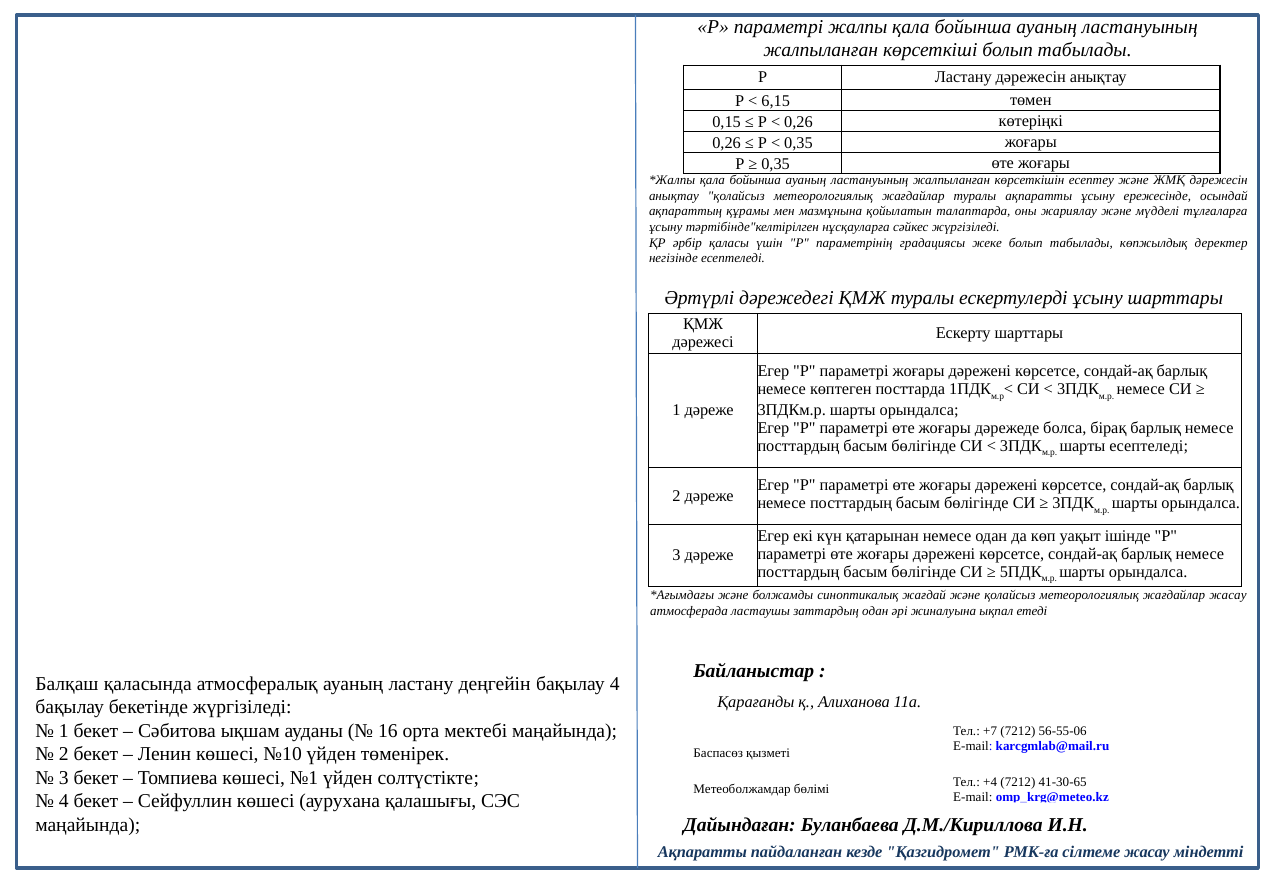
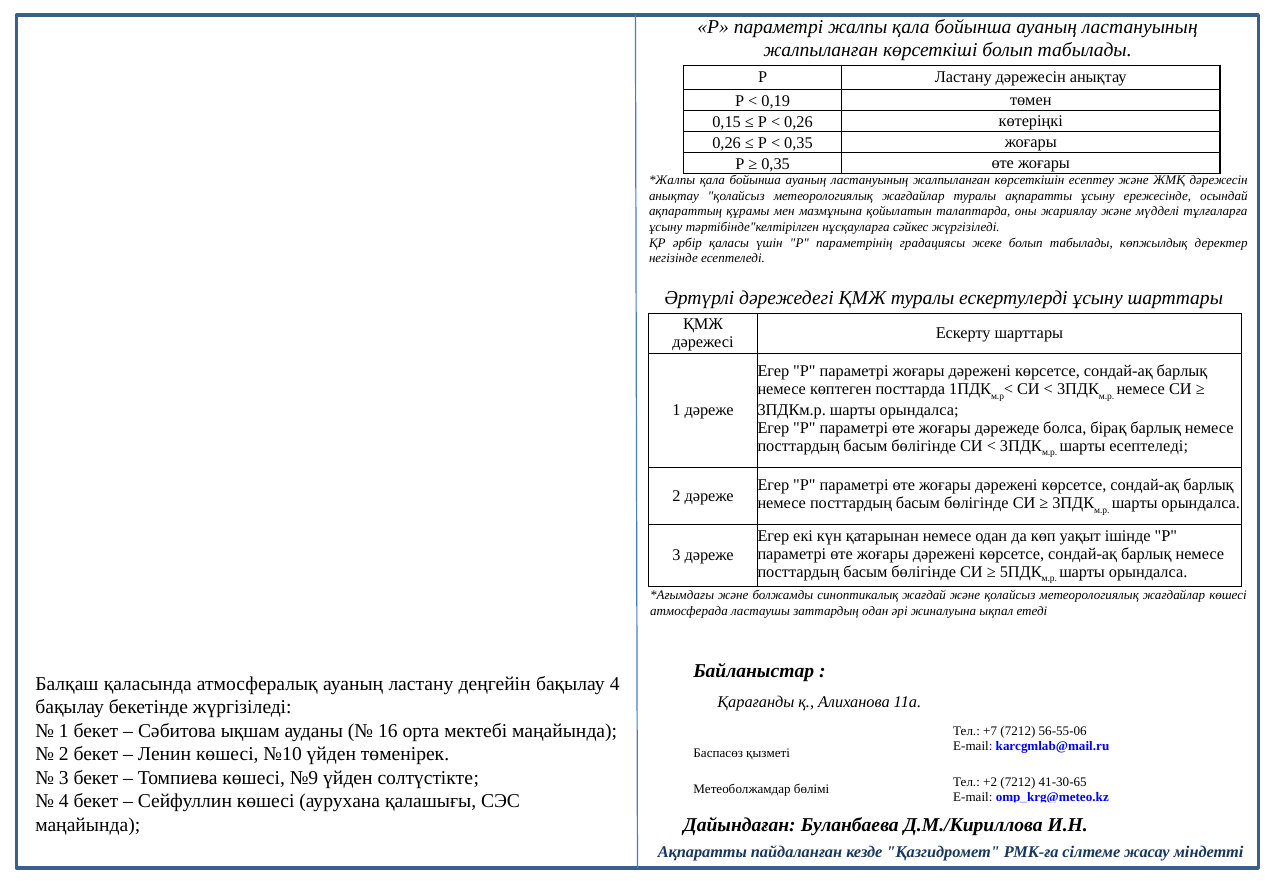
6,15: 6,15 -> 0,19 (776, 101)
жағдайлар жасау: жасау -> көшесі (1228, 595)
№1: №1 -> №9 (304, 778)
+4: +4 -> +2 (990, 782)
